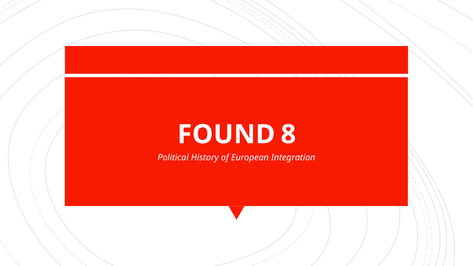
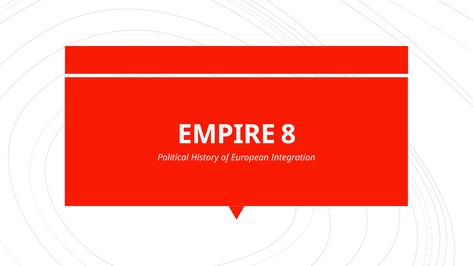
FOUND: FOUND -> EMPIRE (226, 134)
